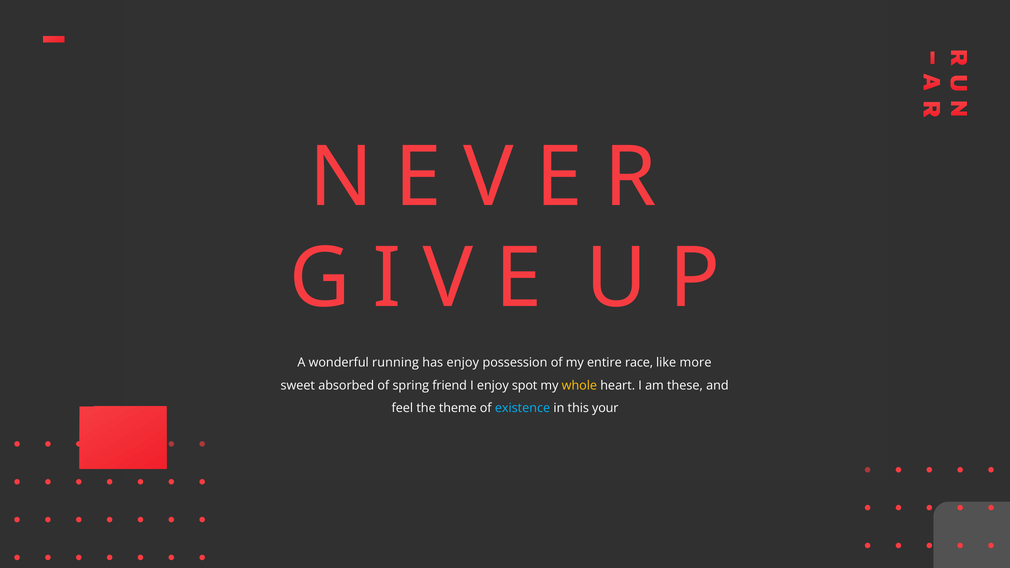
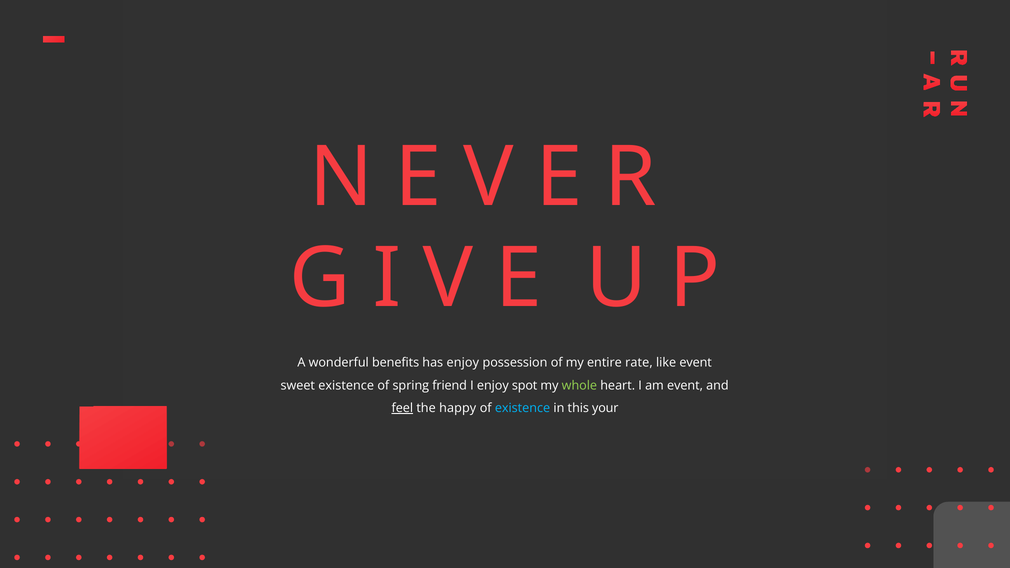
running: running -> benefits (396, 363)
race: race -> rate (639, 363)
like more: more -> event (696, 363)
sweet absorbed: absorbed -> existence (346, 385)
whole colour: yellow -> light green (579, 385)
am these: these -> event (685, 385)
feel underline: none -> present (402, 408)
theme: theme -> happy (458, 408)
